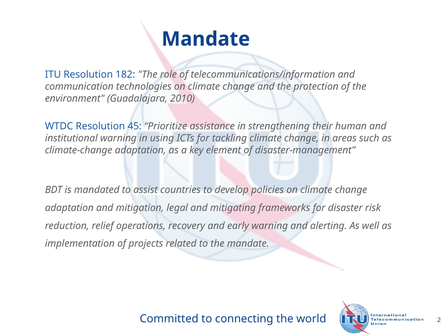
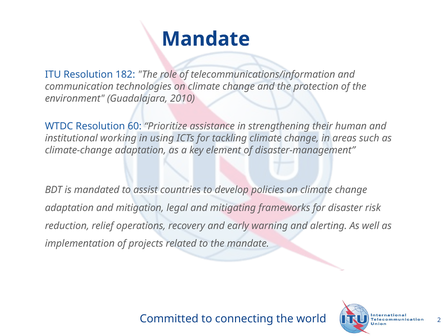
45: 45 -> 60 (135, 126)
institutional warning: warning -> working (118, 138)
